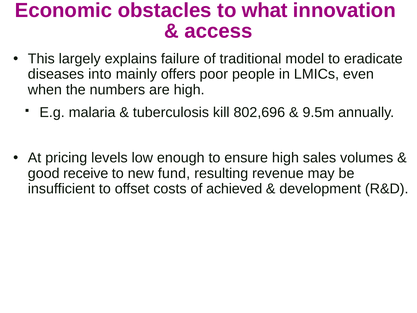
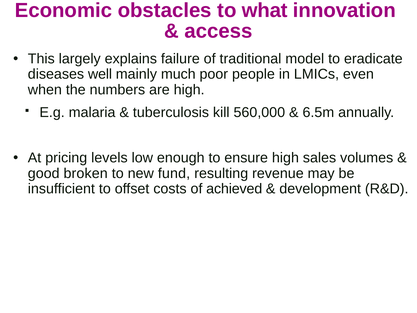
into: into -> well (100, 74)
offers: offers -> much (178, 74)
802,696: 802,696 -> 560,000 (259, 112)
9.5m: 9.5m -> 6.5m (318, 112)
receive: receive -> broken (86, 173)
